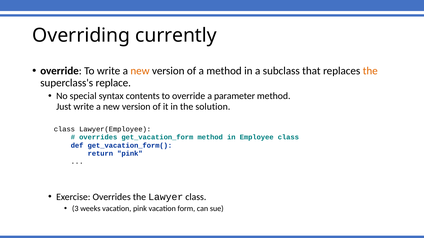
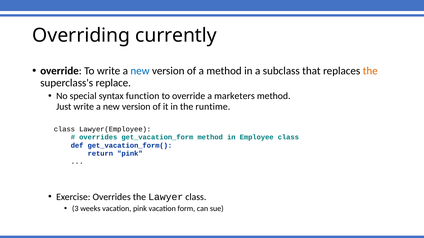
new colour: orange -> blue (140, 71)
contents: contents -> function (143, 96)
parameter: parameter -> marketers (234, 96)
solution: solution -> runtime (213, 107)
